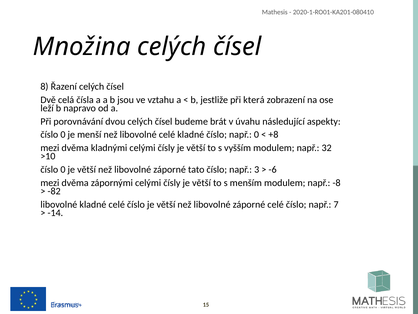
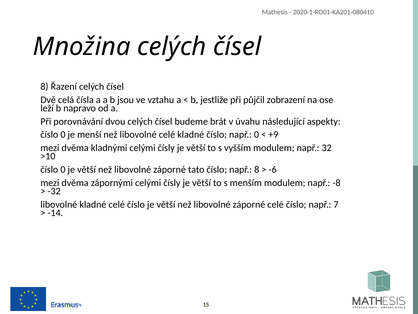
která: která -> půjčil (254, 100)
+8: +8 -> +9 (273, 134)
např 3: 3 -> 8 (257, 169)
-82: -82 -> -32 (54, 191)
